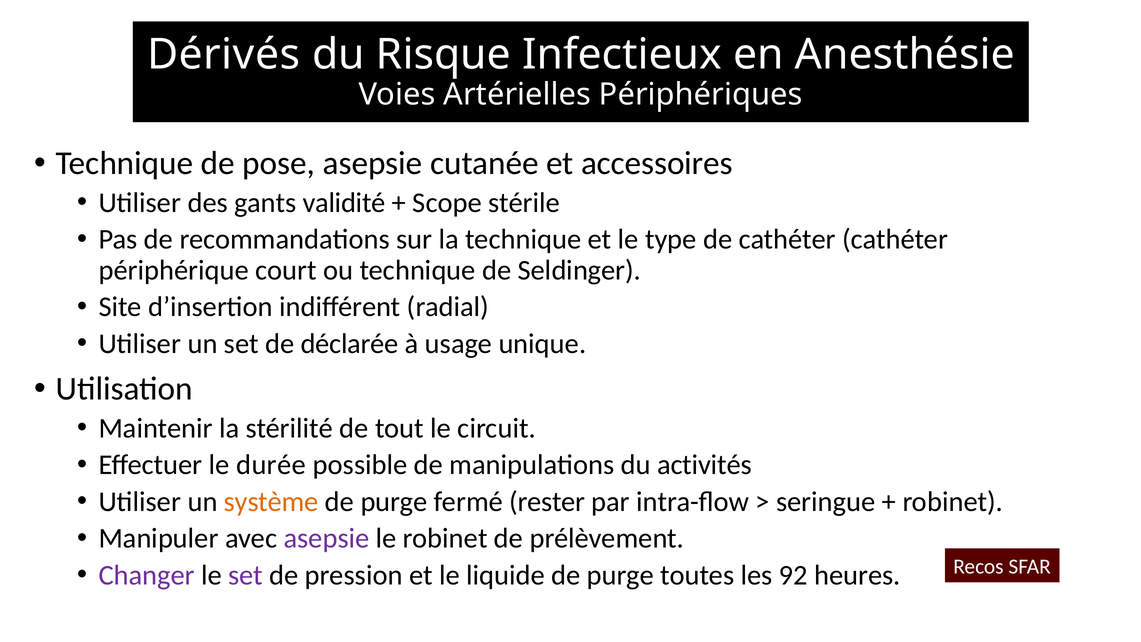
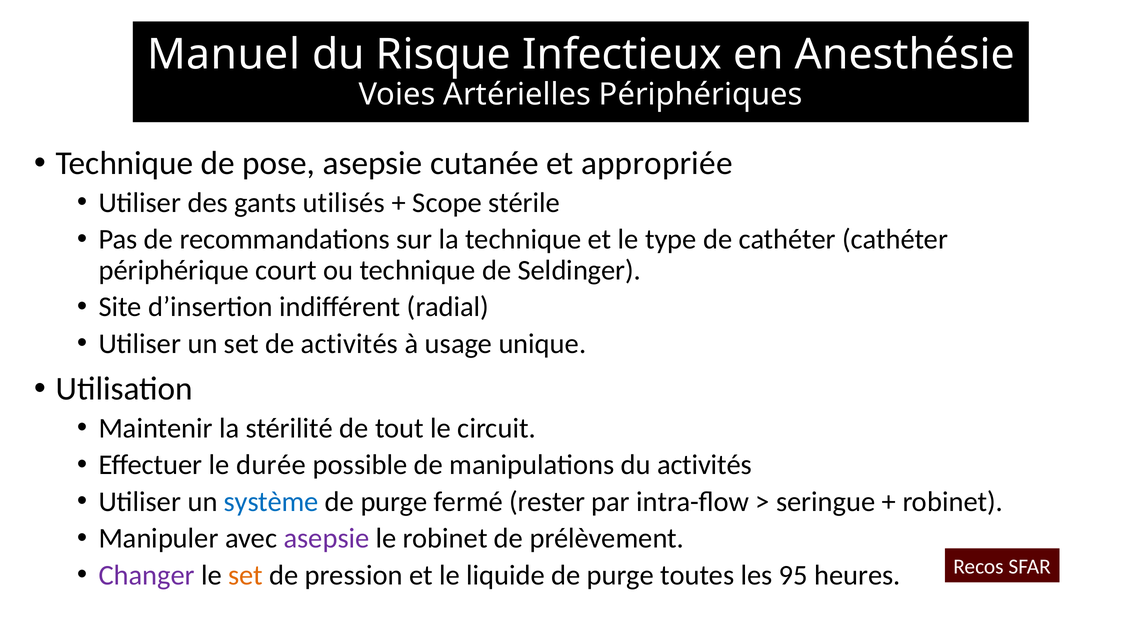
Dérivés: Dérivés -> Manuel (224, 55)
accessoires: accessoires -> appropriée (657, 163)
validité: validité -> utilisés (344, 203)
de déclarée: déclarée -> activités (349, 344)
système colour: orange -> blue (271, 502)
set colour: purple -> orange (246, 575)
92: 92 -> 95 (793, 575)
